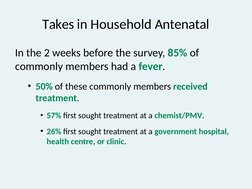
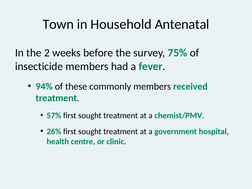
Takes: Takes -> Town (58, 24)
85%: 85% -> 75% (178, 53)
commonly: commonly -> insecticide (39, 66)
50%: 50% -> 94% (44, 86)
